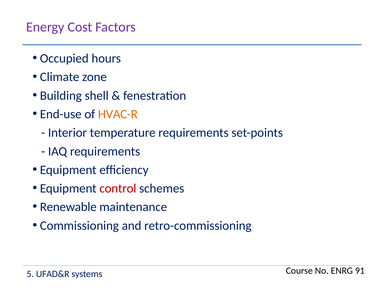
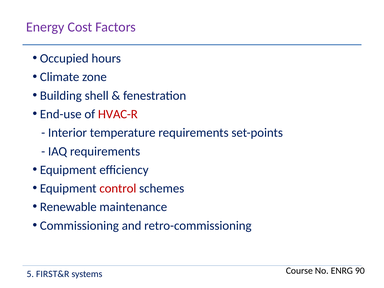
HVAC-R colour: orange -> red (118, 114)
91: 91 -> 90 (360, 271)
UFAD&R: UFAD&R -> FIRST&R (53, 274)
